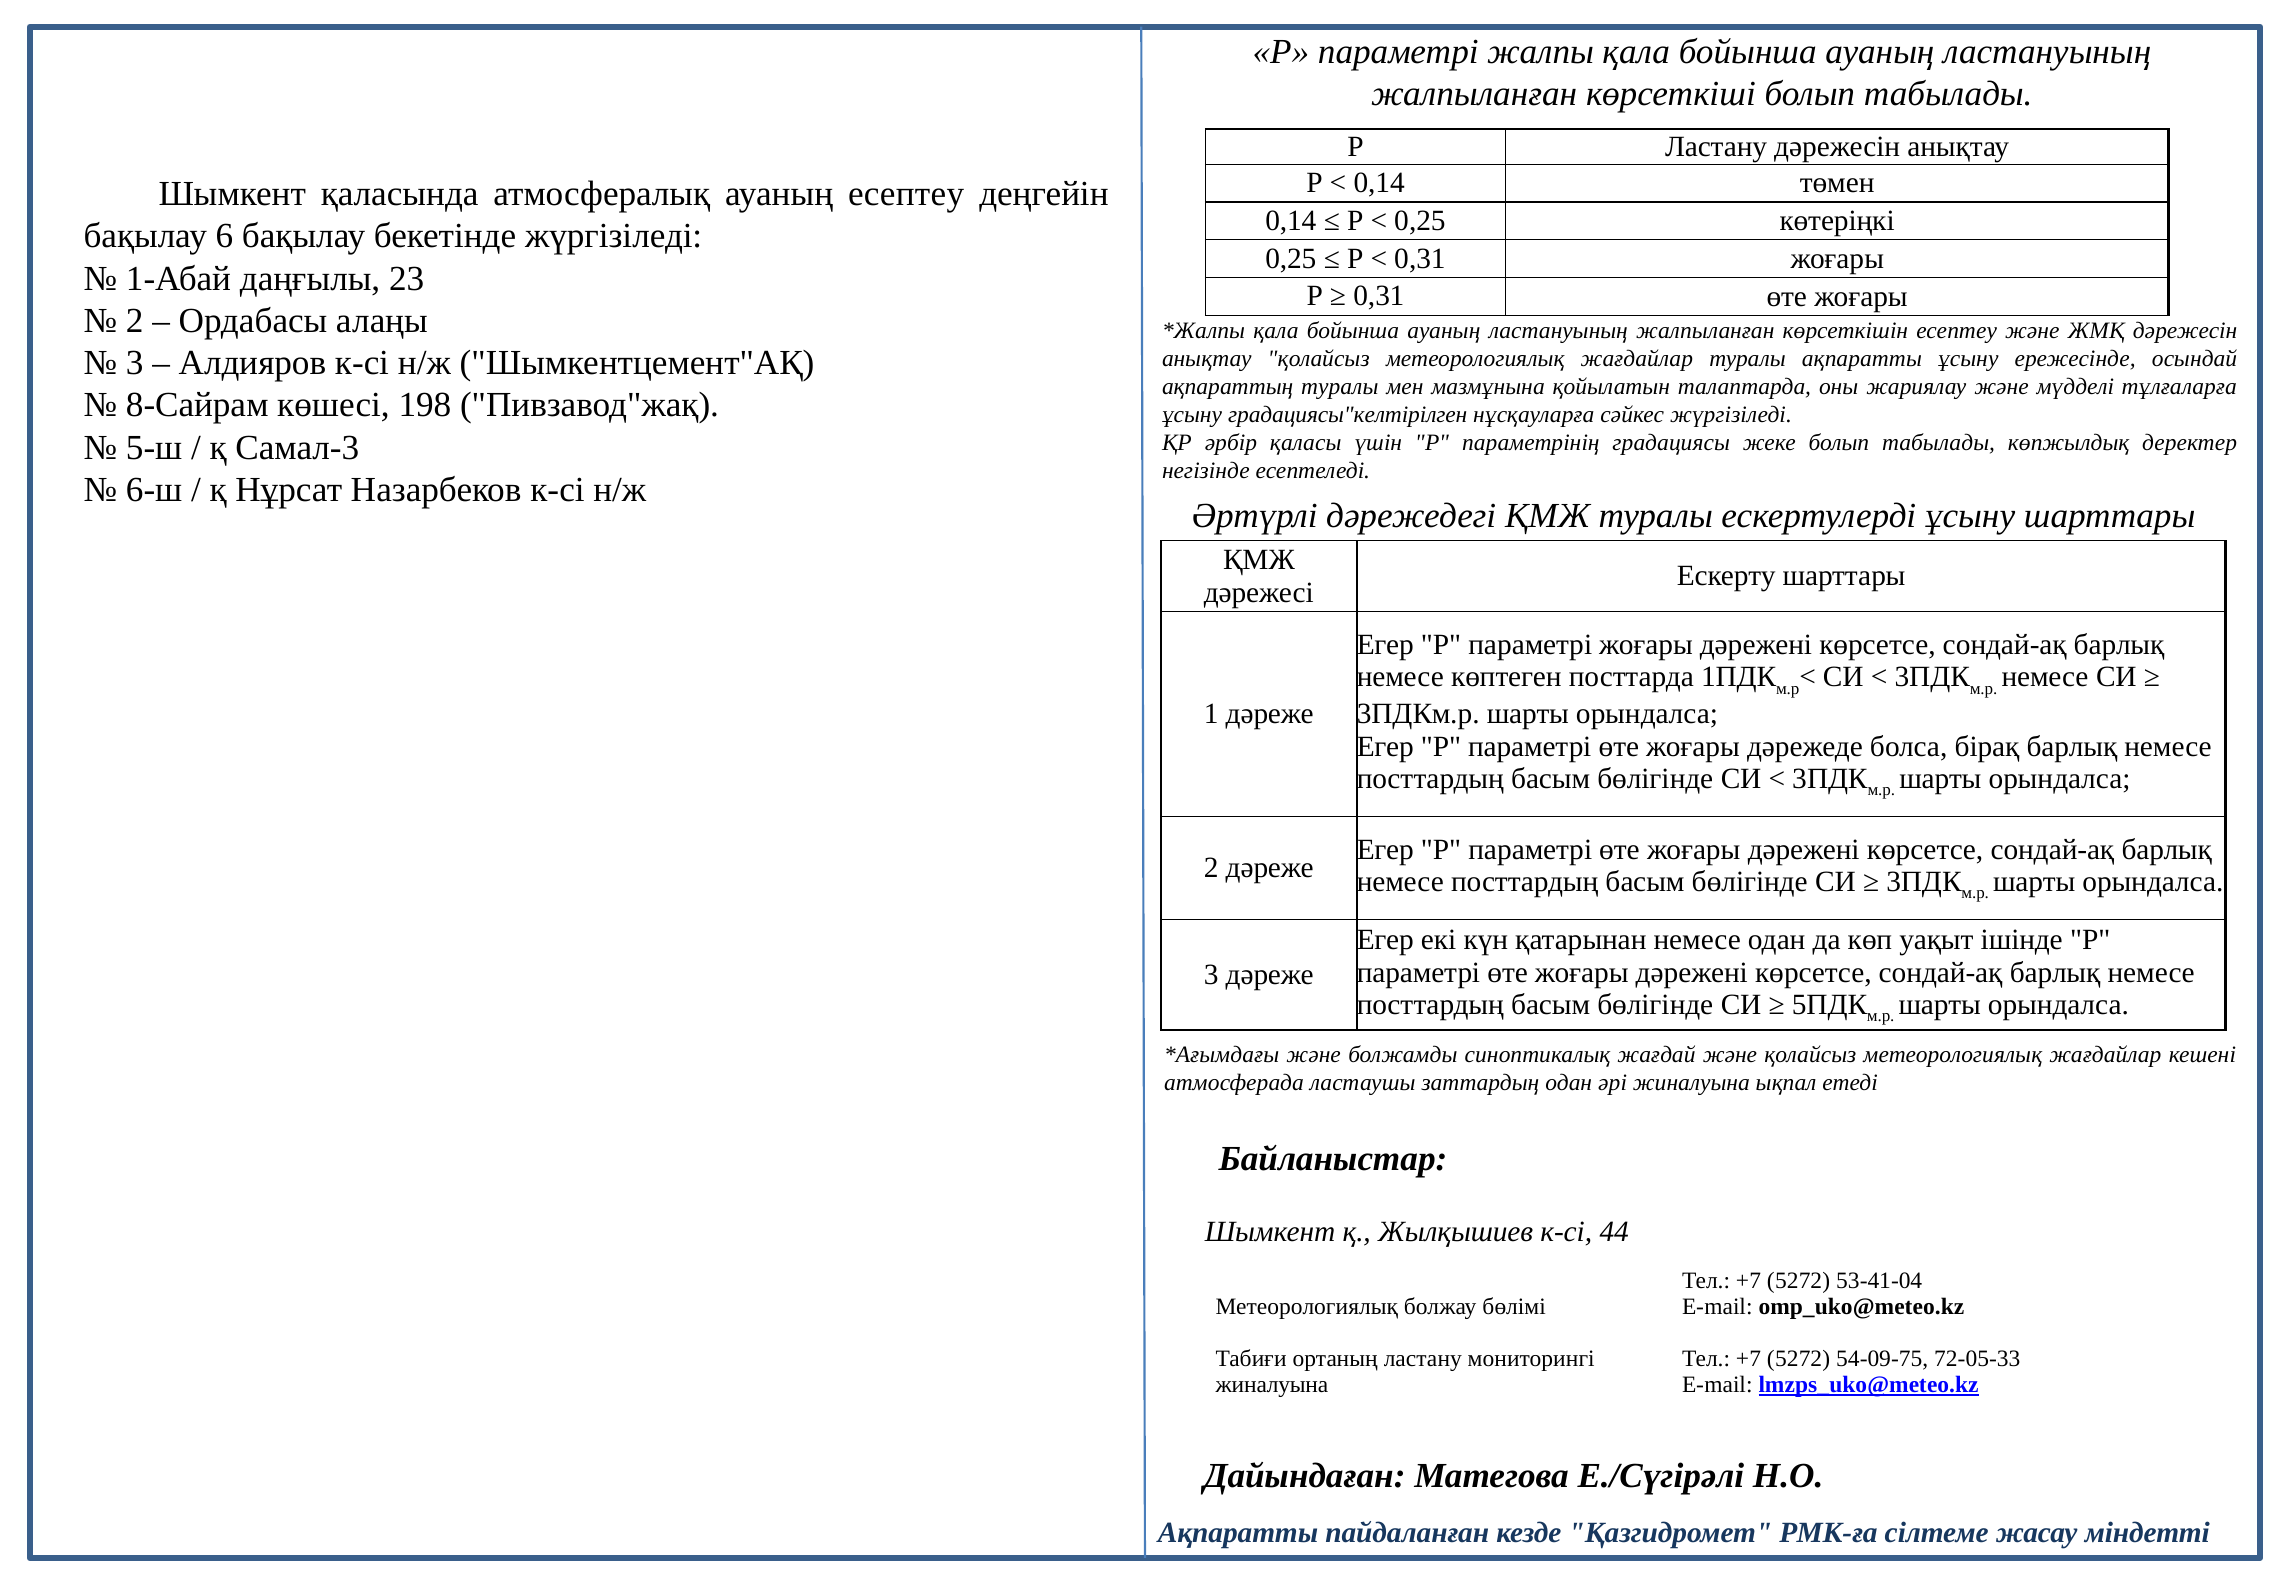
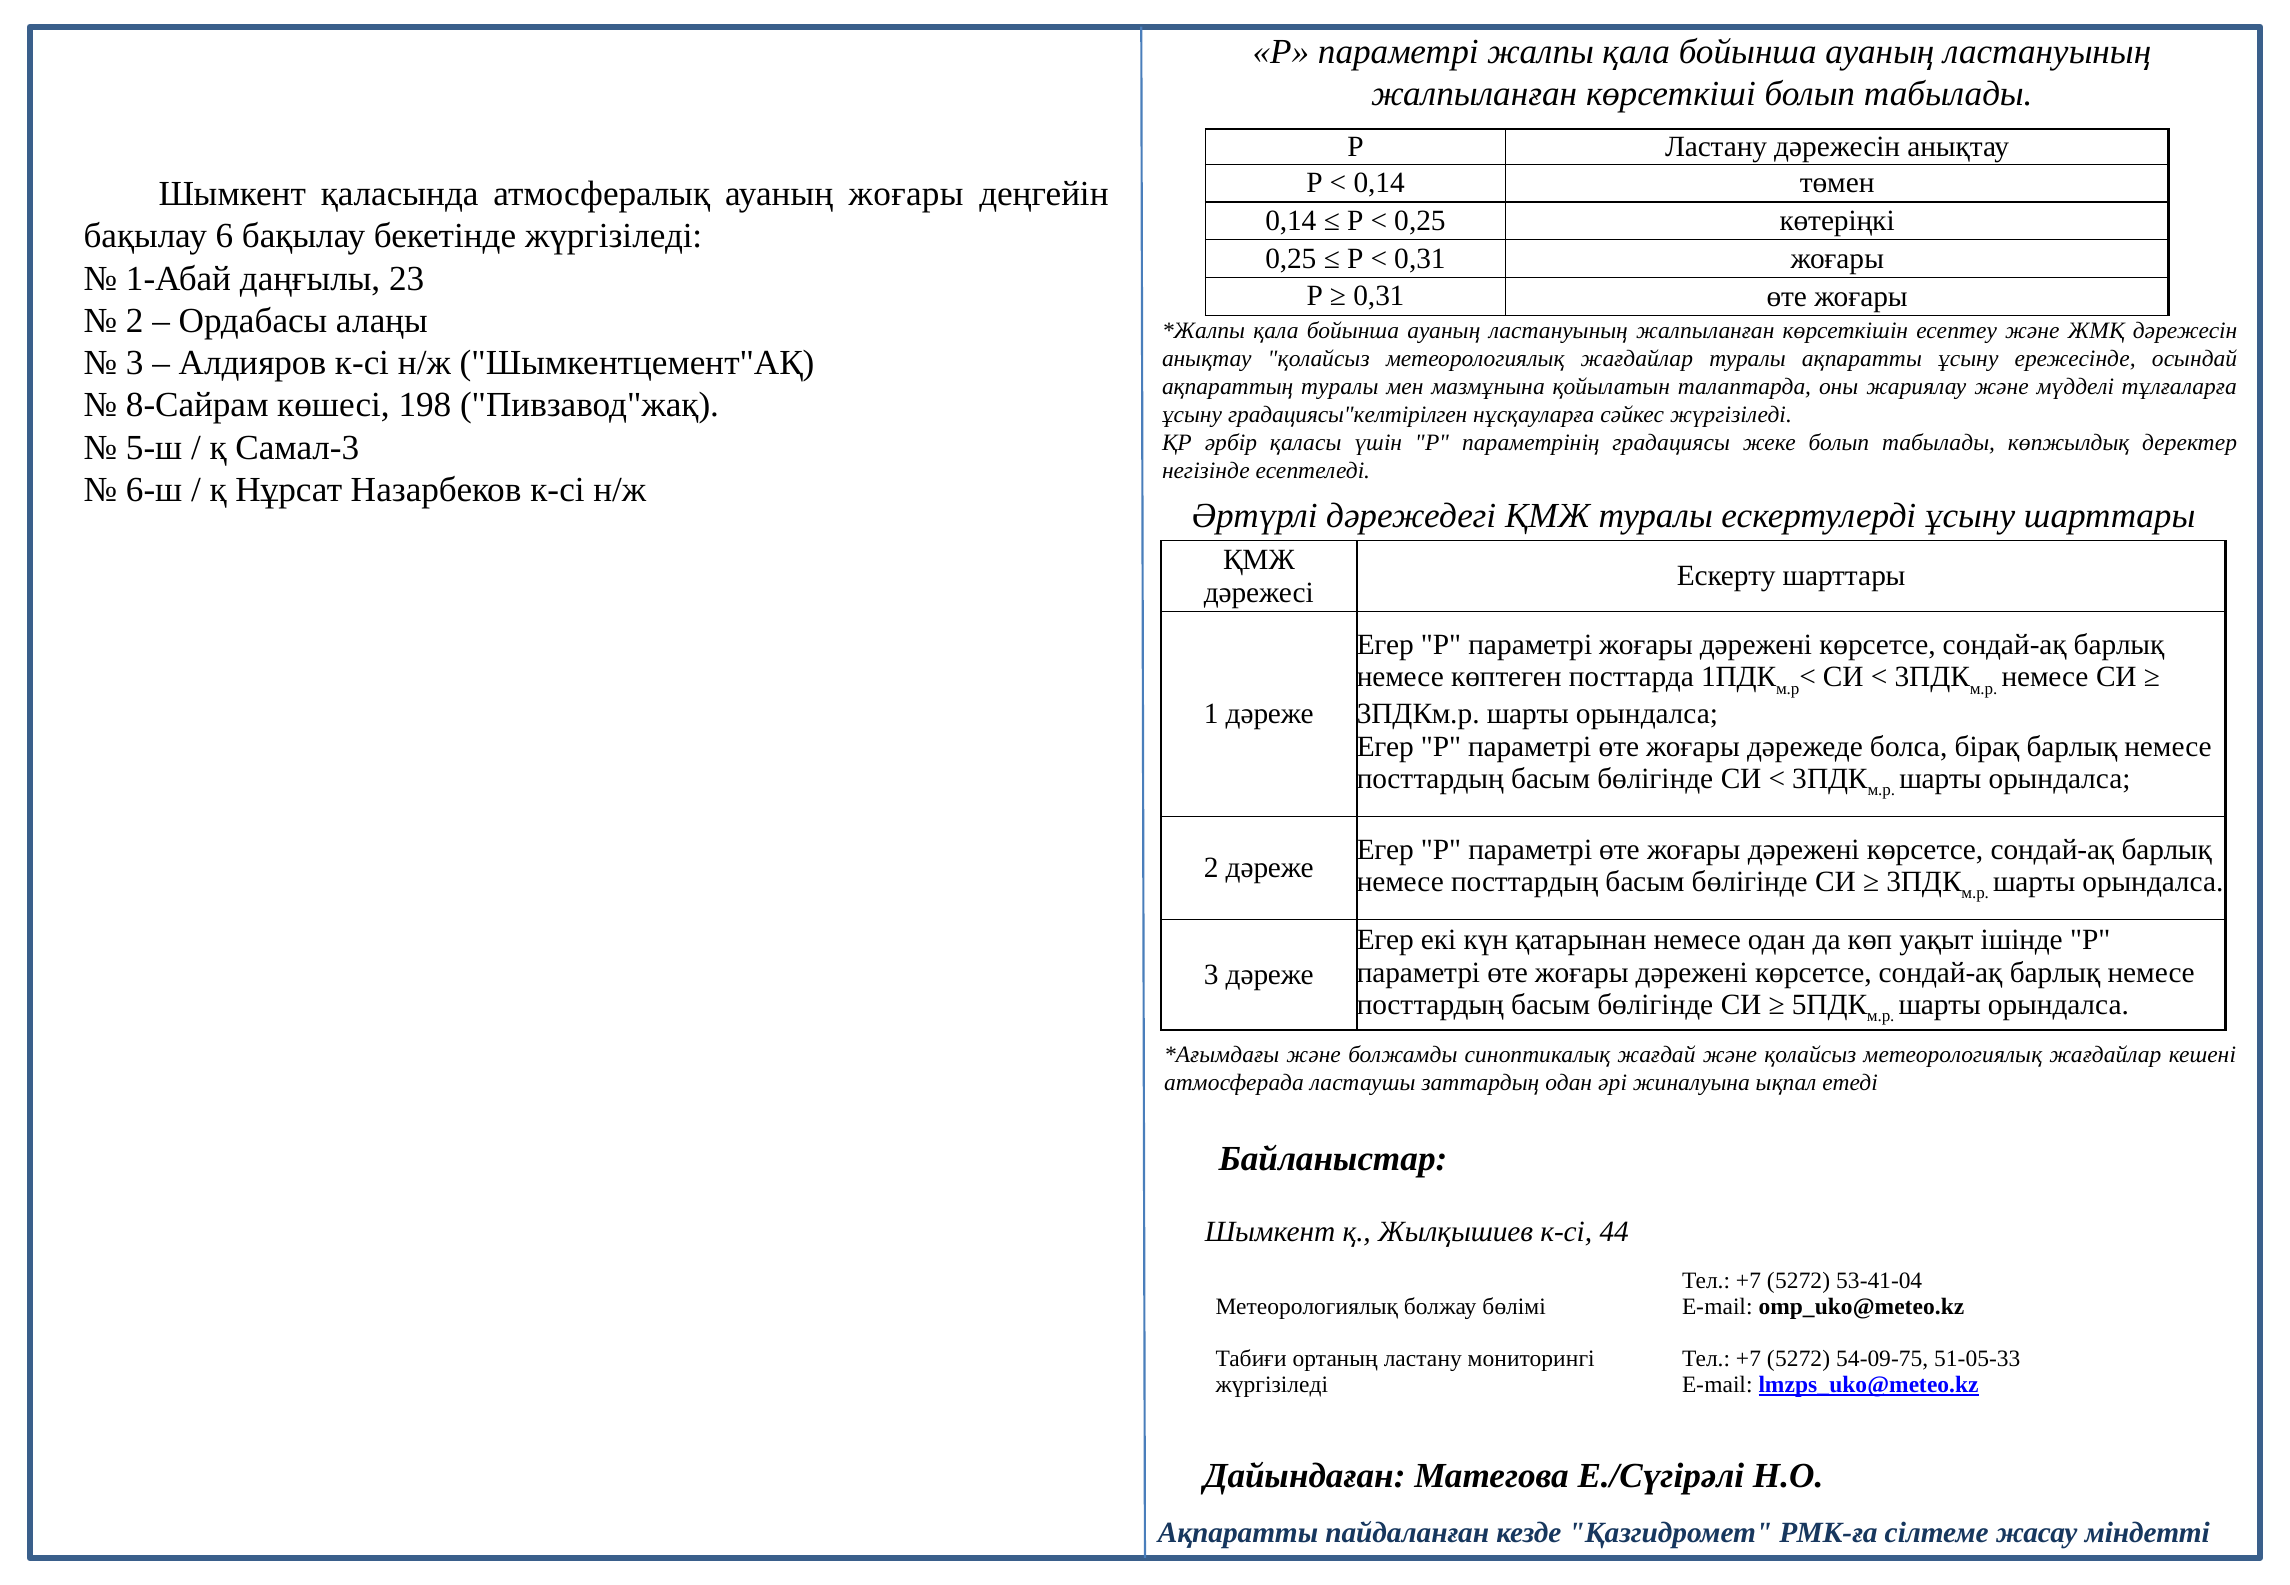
ауаның есептеу: есептеу -> жоғары (906, 194)
72-05-33: 72-05-33 -> 51-05-33 (1977, 1359)
жиналуына: жиналуына -> жүргізіледі (1272, 1385)
